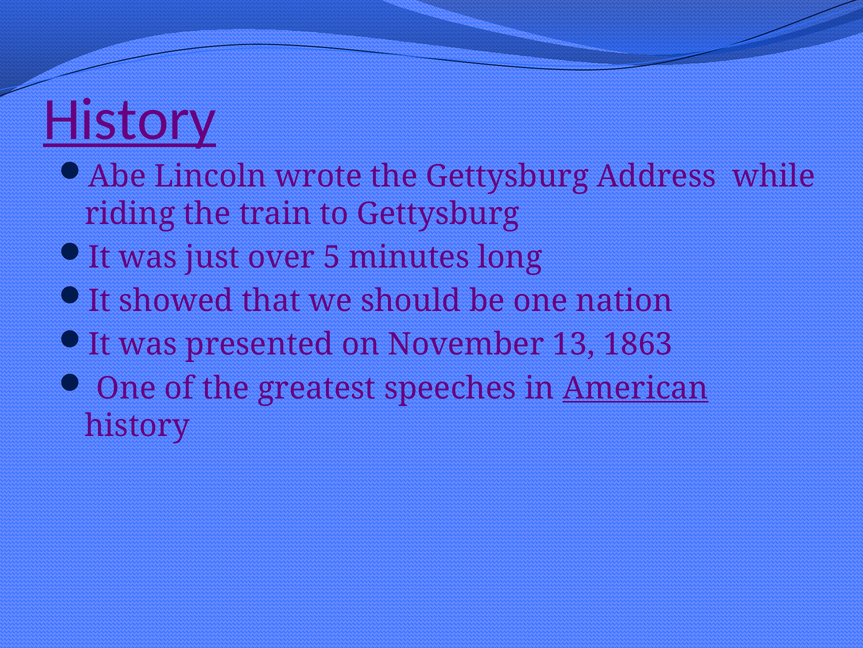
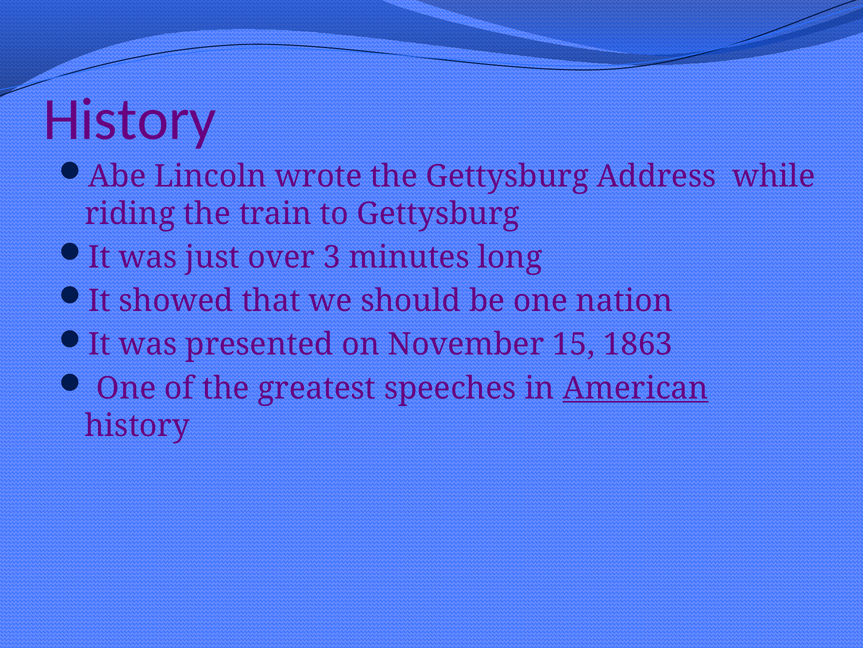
History underline: present -> none (130, 119)
5: 5 -> 3 (332, 257)
13: 13 -> 15 (574, 344)
